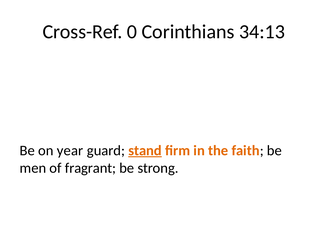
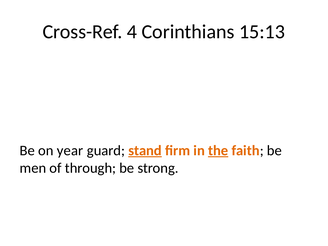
0: 0 -> 4 (132, 32)
34:13: 34:13 -> 15:13 (262, 32)
the underline: none -> present (218, 150)
fragrant: fragrant -> through (90, 168)
